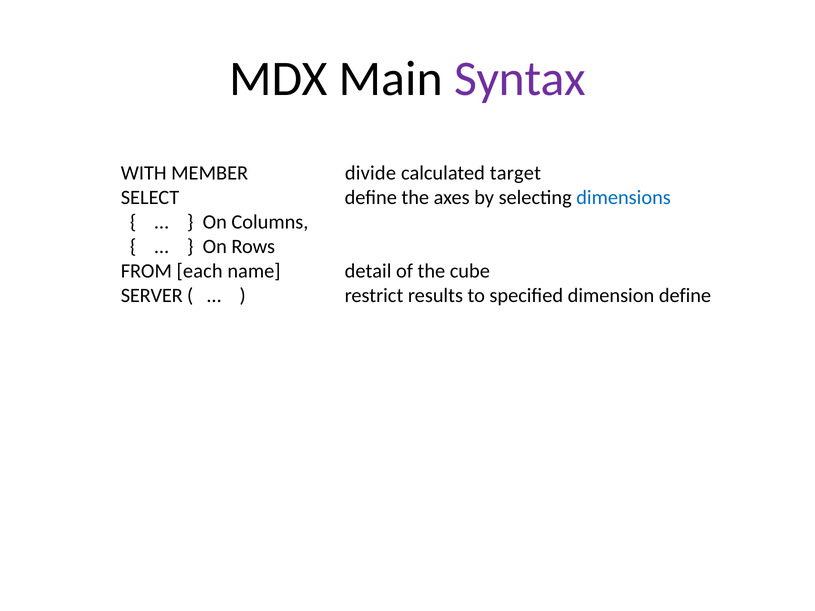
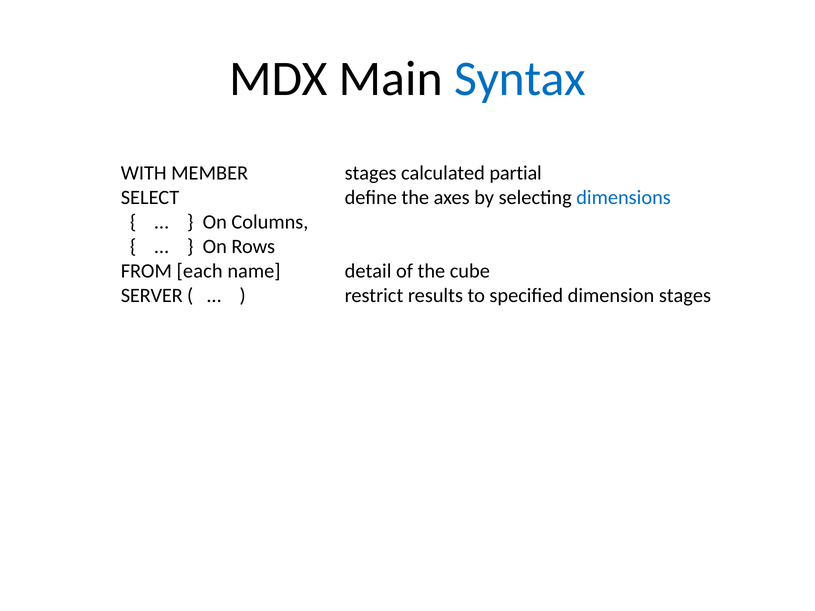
Syntax colour: purple -> blue (520, 79)
MEMBER divide: divide -> stages (371, 173)
target: target -> partial (516, 173)
dimension define: define -> stages (685, 296)
